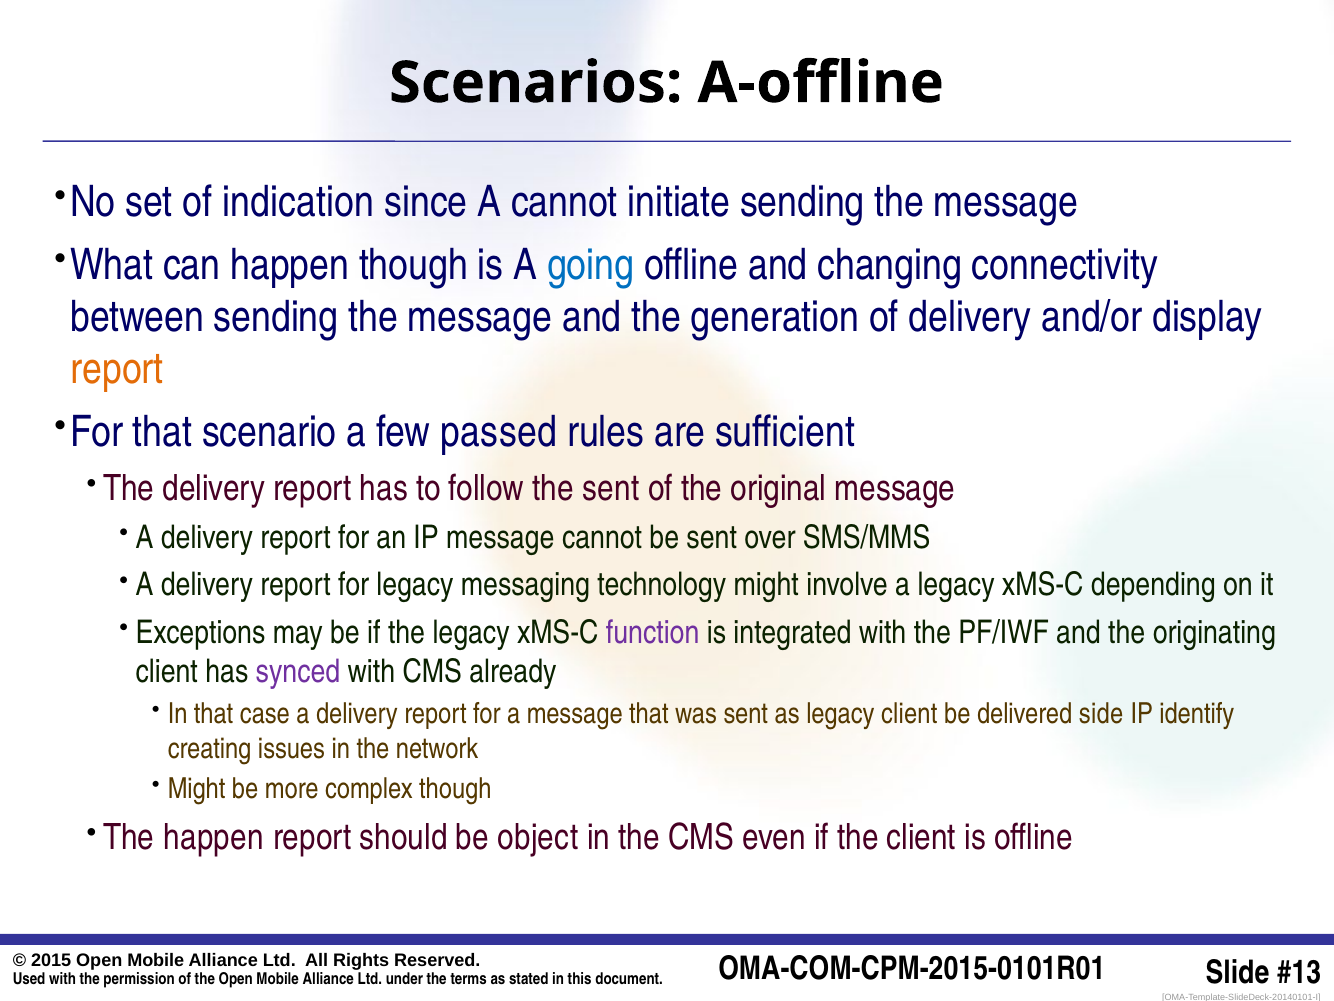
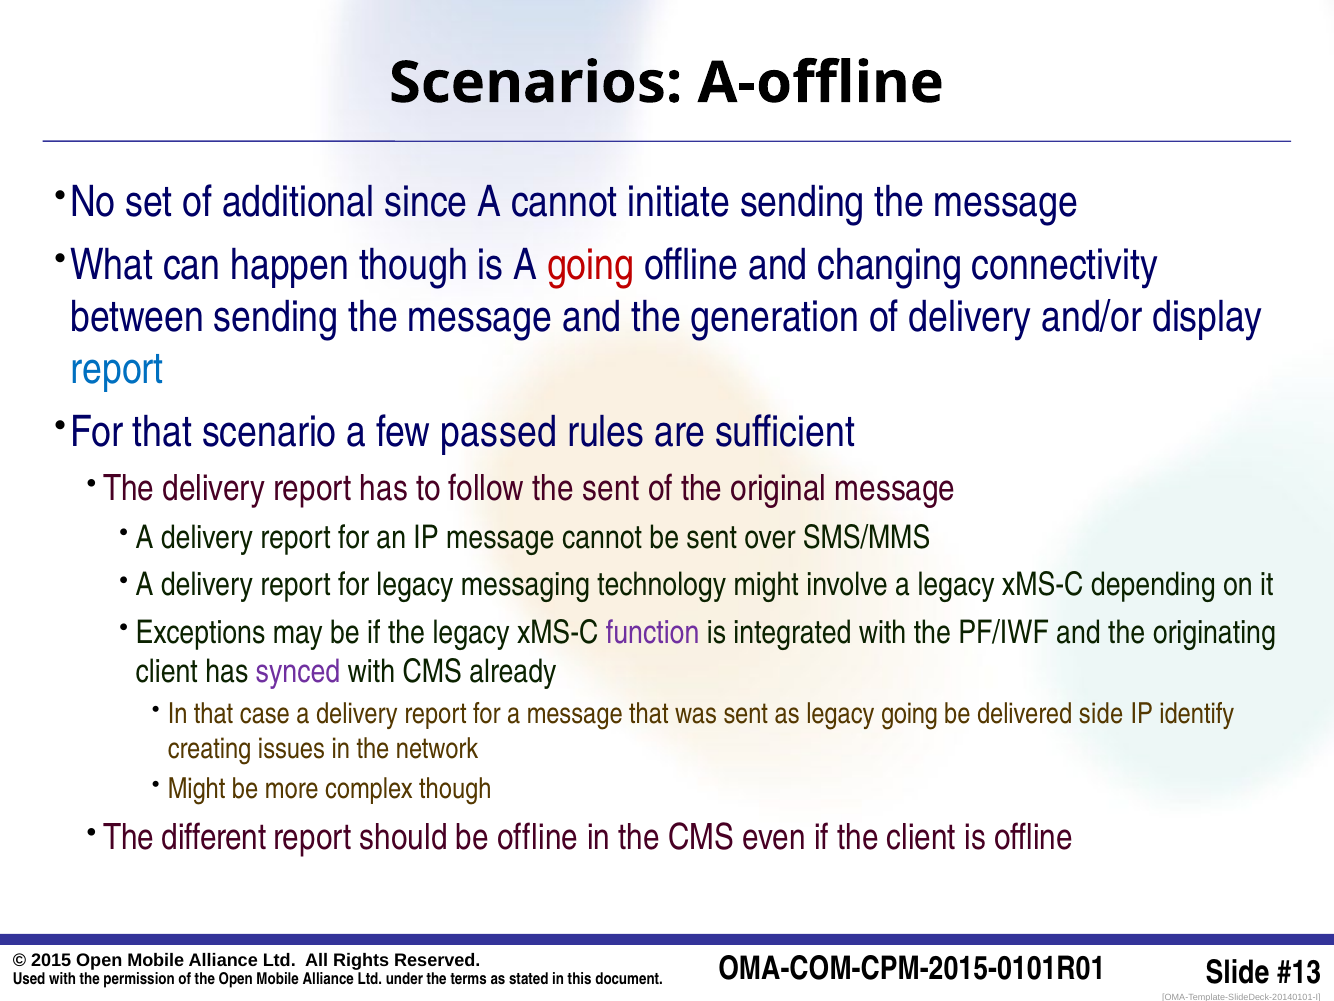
indication: indication -> additional (298, 202)
going colour: blue -> red (591, 265)
report colour: orange -> blue (117, 369)
legacy client: client -> going (909, 714)
The happen: happen -> different (214, 838)
be object: object -> offline (538, 838)
